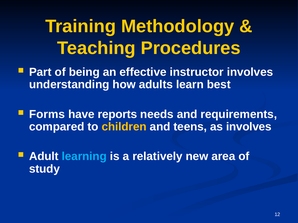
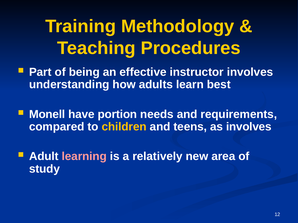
Forms: Forms -> Monell (47, 114)
reports: reports -> portion (117, 114)
learning colour: light blue -> pink (84, 157)
